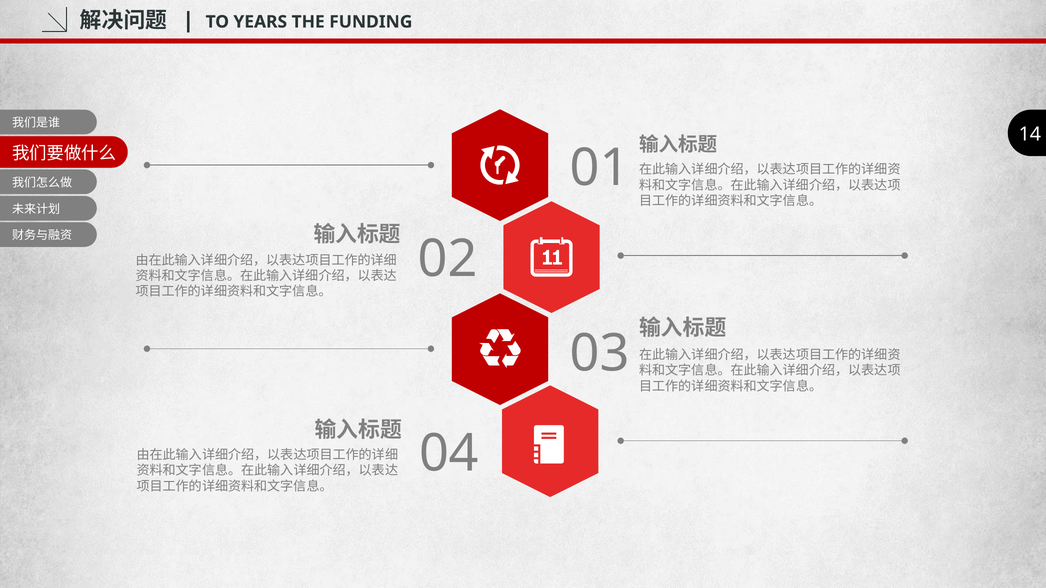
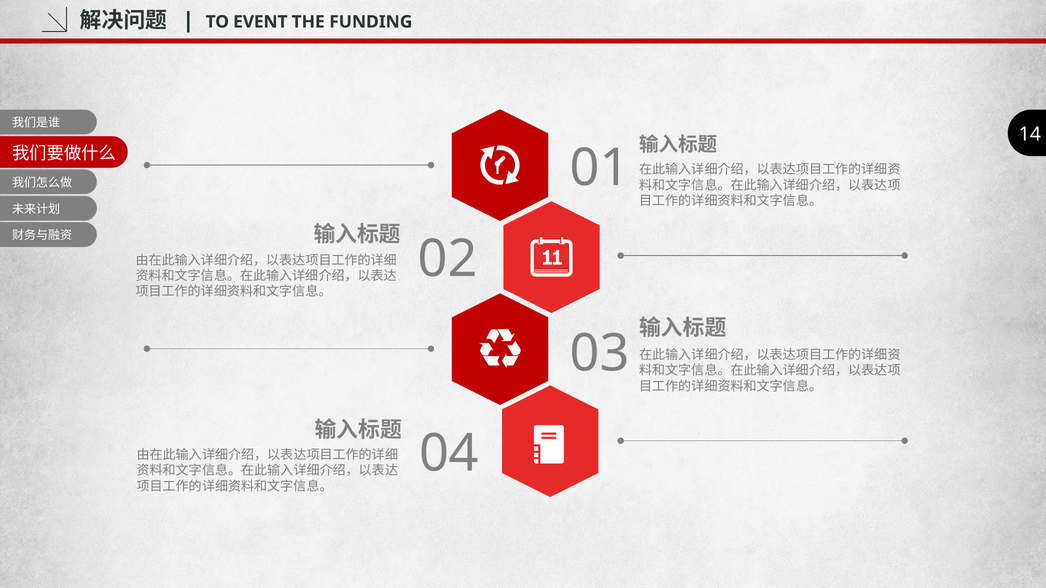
YEARS: YEARS -> EVENT (260, 22)
